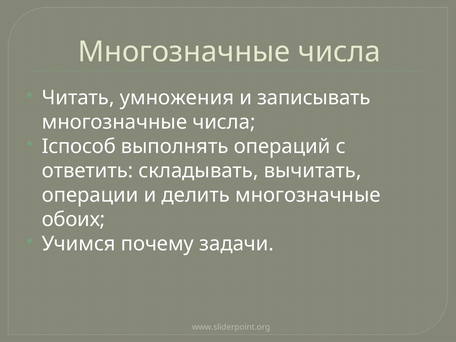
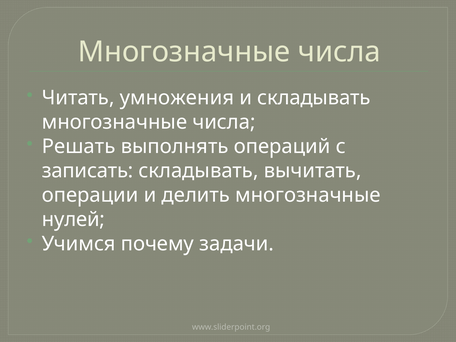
и записывать: записывать -> складывать (314, 98)
Iспособ: Iспособ -> Решать (79, 147)
ответить: ответить -> записать (88, 171)
обоих: обоих -> нулей (73, 220)
